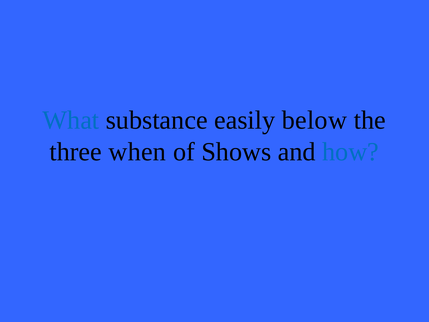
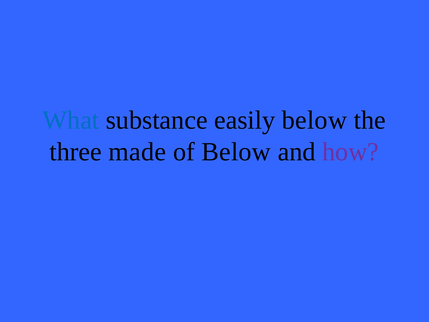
when: when -> made (137, 152)
of Shows: Shows -> Below (236, 152)
how colour: blue -> purple (351, 152)
